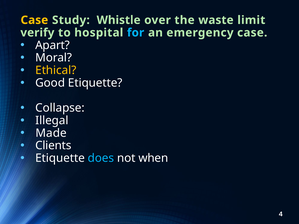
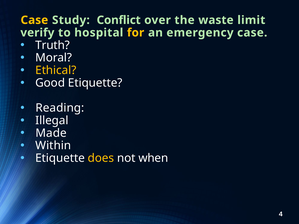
Whistle: Whistle -> Conflict (119, 20)
for colour: light blue -> yellow (136, 33)
Apart: Apart -> Truth (53, 45)
Collapse: Collapse -> Reading (60, 108)
Clients: Clients -> Within (53, 146)
does colour: light blue -> yellow (101, 158)
